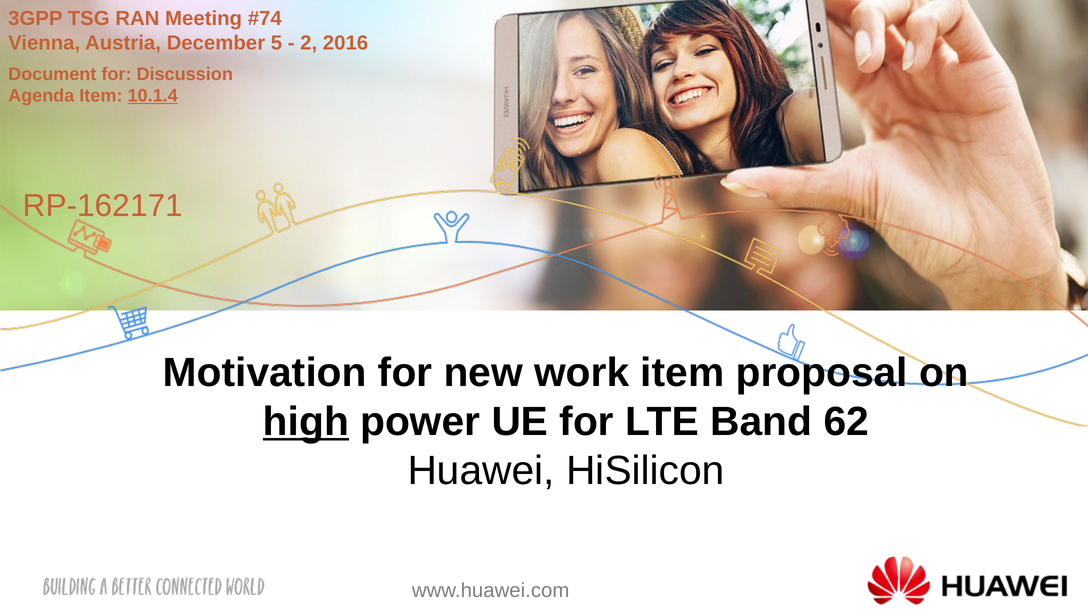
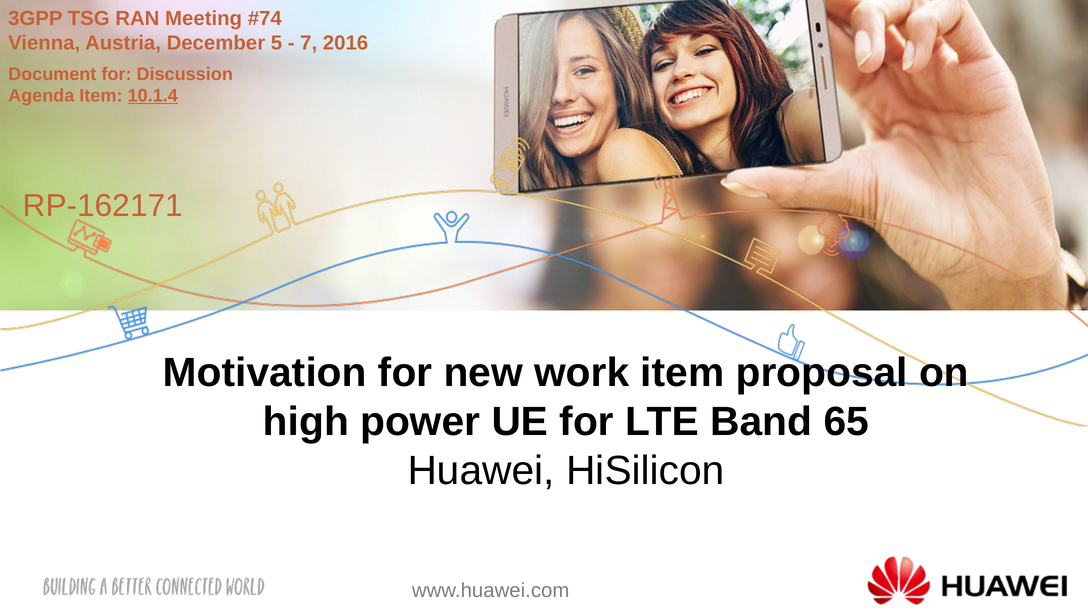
2: 2 -> 7 (309, 43)
high underline: present -> none (306, 422)
62: 62 -> 65 (846, 422)
